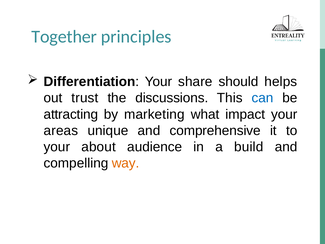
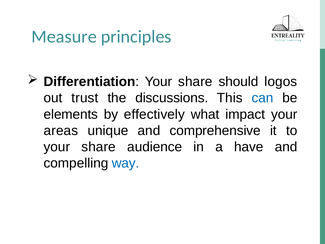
Together: Together -> Measure (64, 37)
helps: helps -> logos (281, 82)
attracting: attracting -> elements (71, 114)
marketing: marketing -> effectively (154, 114)
about: about -> share (99, 147)
build: build -> have (249, 147)
way colour: orange -> blue (126, 163)
